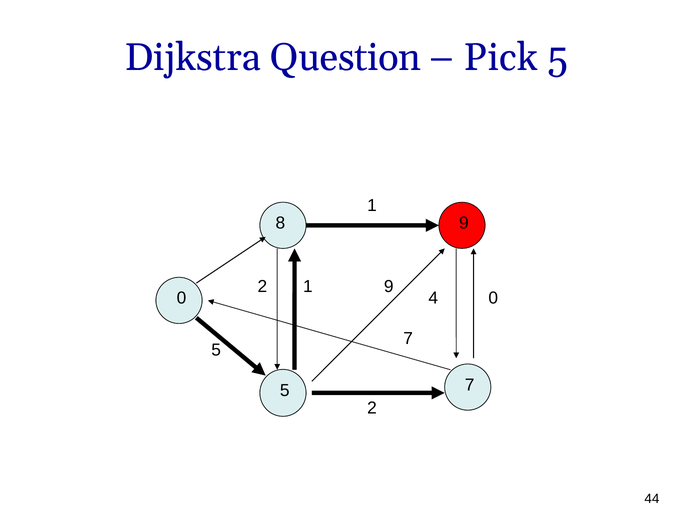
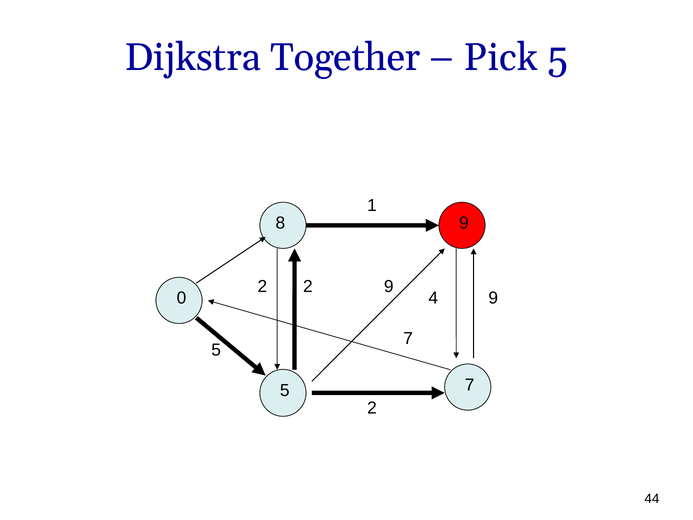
Question: Question -> Together (345, 58)
1: 1 -> 2 (308, 286)
4 0: 0 -> 9 (493, 298)
